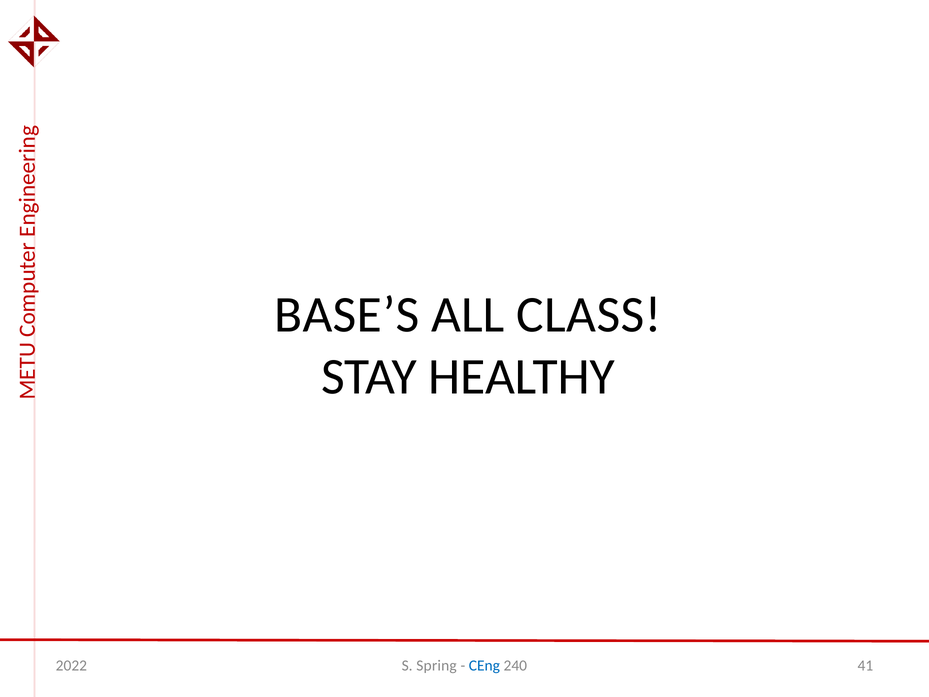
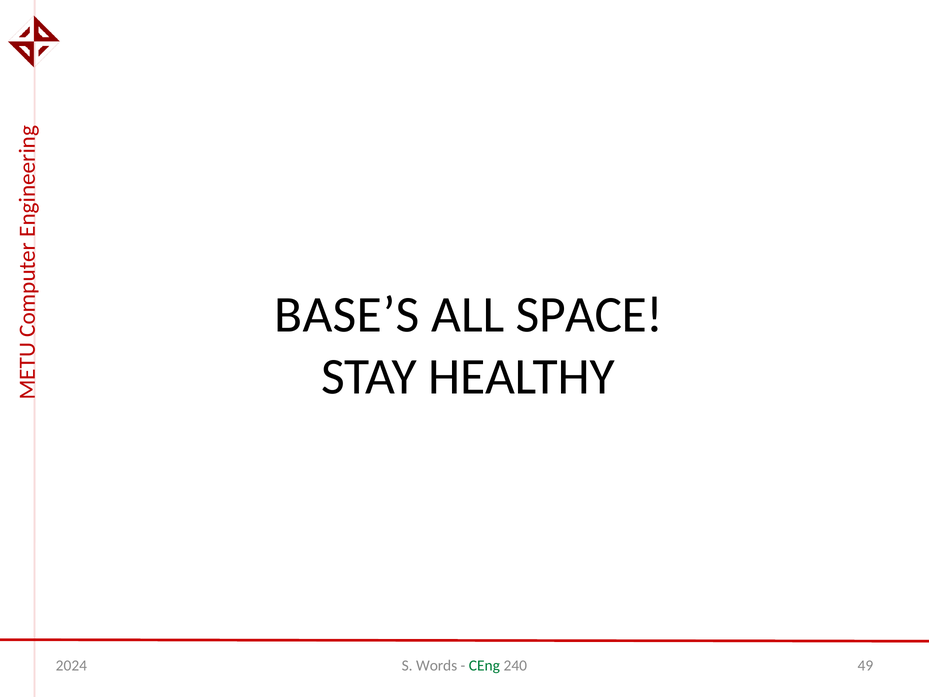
CLASS: CLASS -> SPACE (589, 314)
2022: 2022 -> 2024 (71, 665)
Spring: Spring -> Words (437, 665)
CEng colour: blue -> green (484, 665)
41: 41 -> 49 (865, 665)
